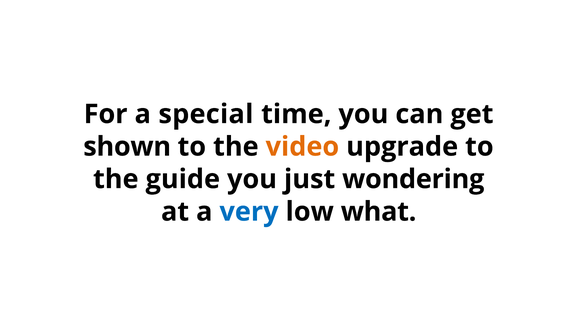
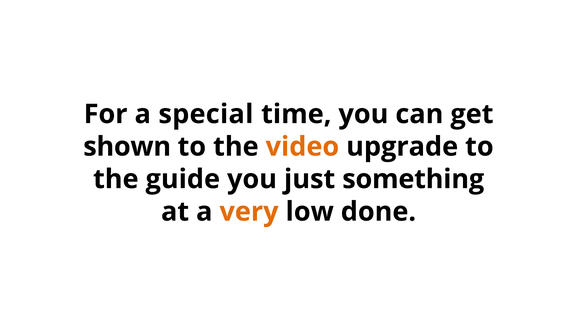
wondering: wondering -> something (413, 179)
very colour: blue -> orange (249, 211)
what: what -> done (378, 211)
